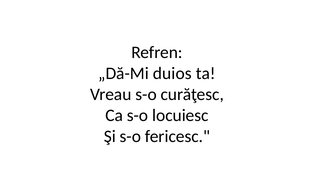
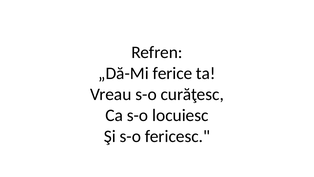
duios: duios -> ferice (172, 73)
